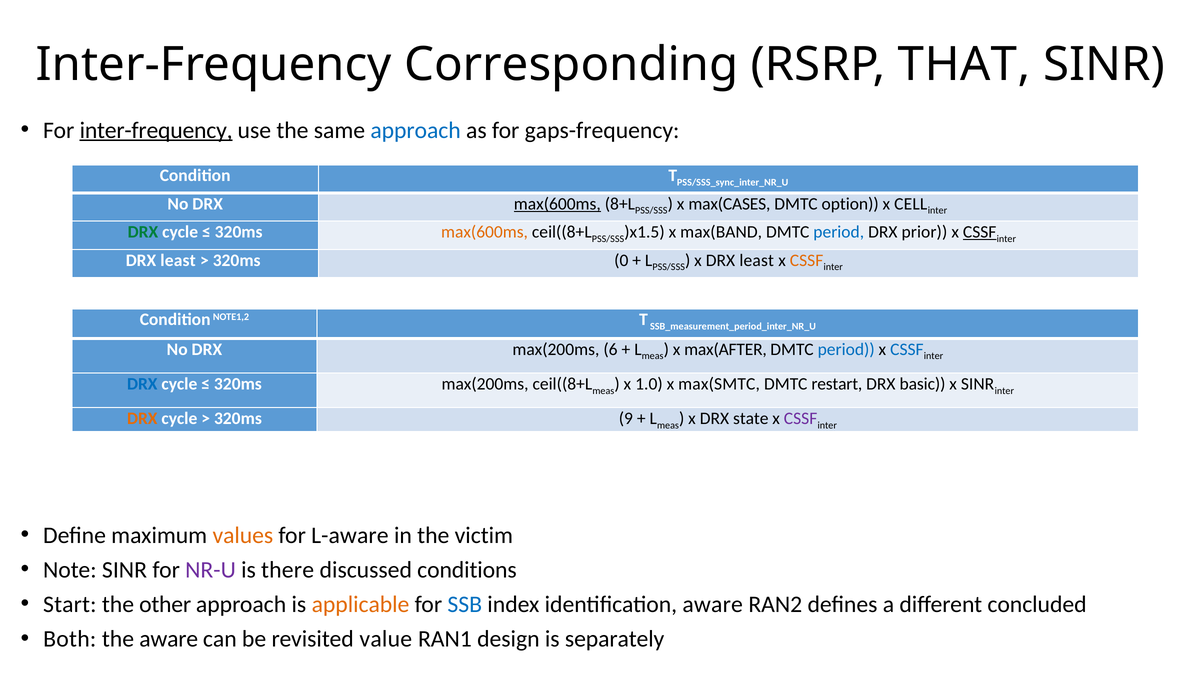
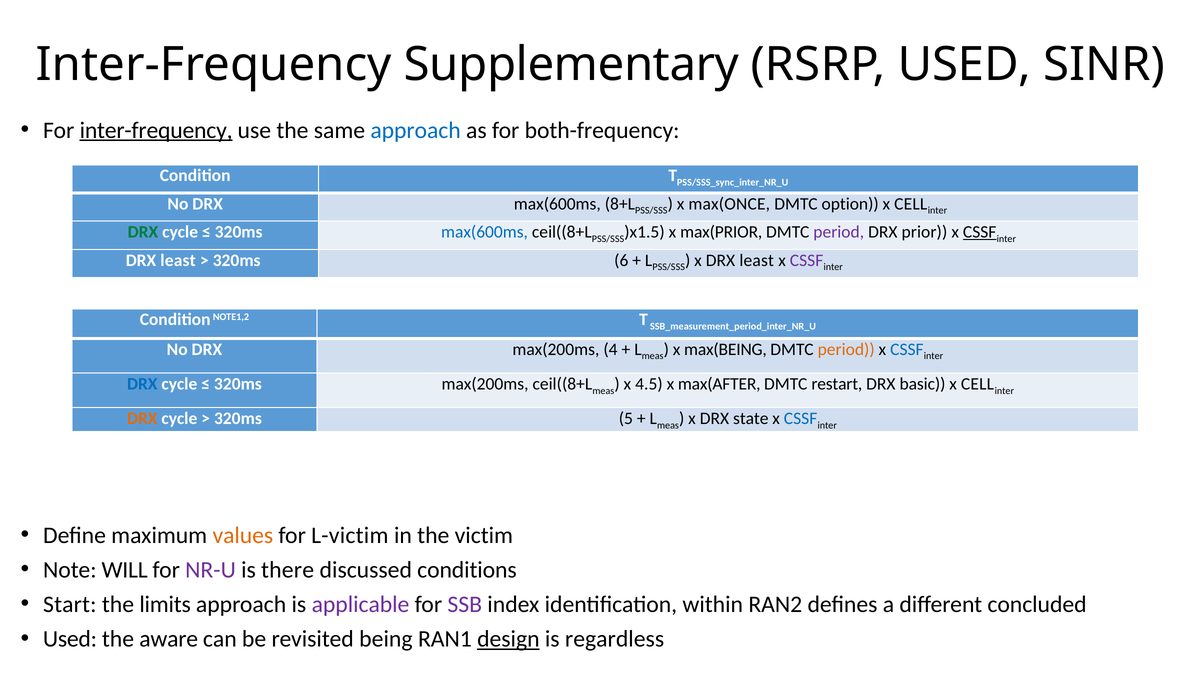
Corresponding: Corresponding -> Supplementary (571, 65)
RSRP THAT: THAT -> USED (964, 65)
gaps-frequency: gaps-frequency -> both-frequency (602, 130)
max(600ms underline: present -> none (557, 204)
max(CASES: max(CASES -> max(ONCE (729, 204)
max(600ms colour: orange -> blue (485, 232)
max(BAND: max(BAND -> max(PRIOR (721, 232)
period colour: blue -> purple (839, 232)
0: 0 -> 6 (621, 260)
CSSF colour: orange -> purple (807, 260)
6: 6 -> 4 (610, 350)
max(AFTER: max(AFTER -> max(BEING (725, 350)
period colour: blue -> orange (846, 350)
1.0: 1.0 -> 4.5 (649, 384)
max(SMTC: max(SMTC -> max(AFTER (719, 384)
SINR: SINR -> CELL (977, 384)
9: 9 -> 5 (626, 419)
CSSF colour: purple -> blue (801, 419)
L-aware: L-aware -> L-victim (350, 536)
Note SINR: SINR -> WILL (125, 570)
other: other -> limits (165, 605)
applicable colour: orange -> purple (361, 605)
SSB colour: blue -> purple (465, 605)
identification aware: aware -> within (713, 605)
Both: Both -> Used (70, 640)
value: value -> being (386, 640)
design underline: none -> present (508, 640)
separately: separately -> regardless (615, 640)
